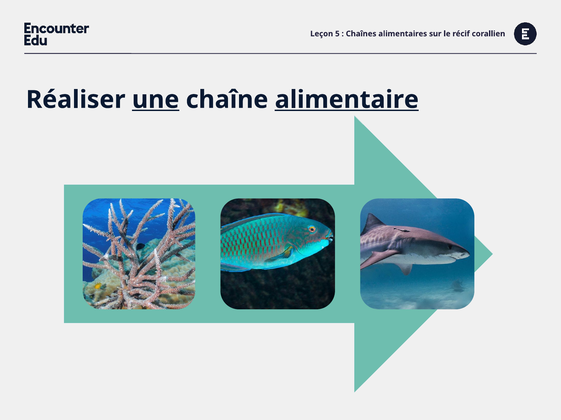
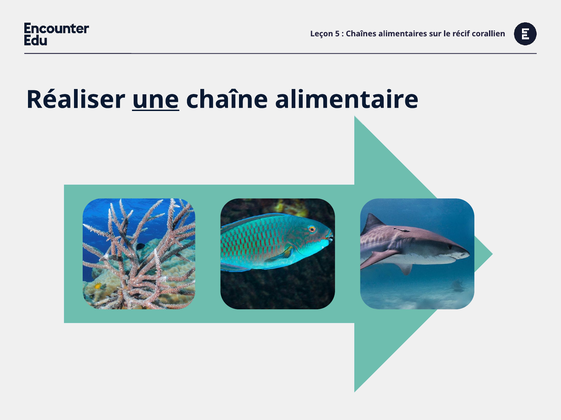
alimentaire underline: present -> none (347, 100)
